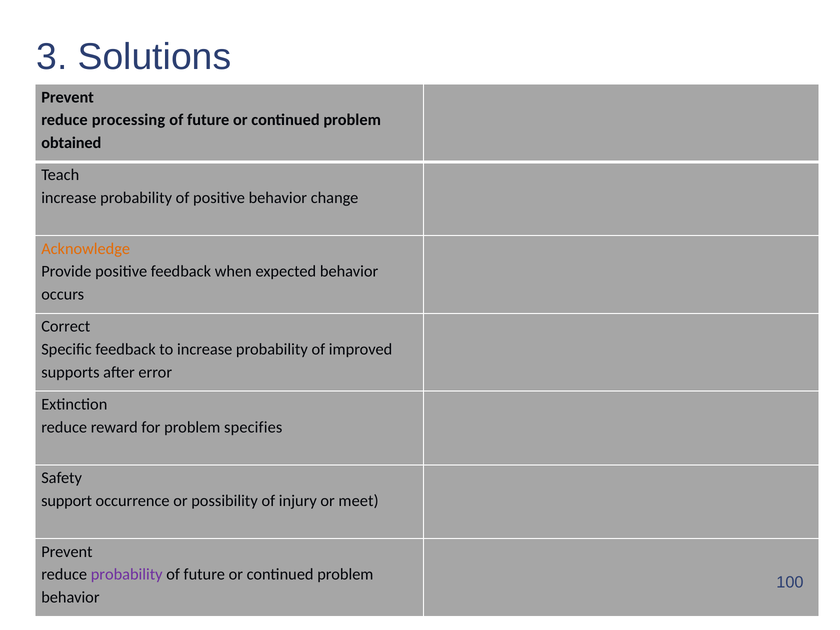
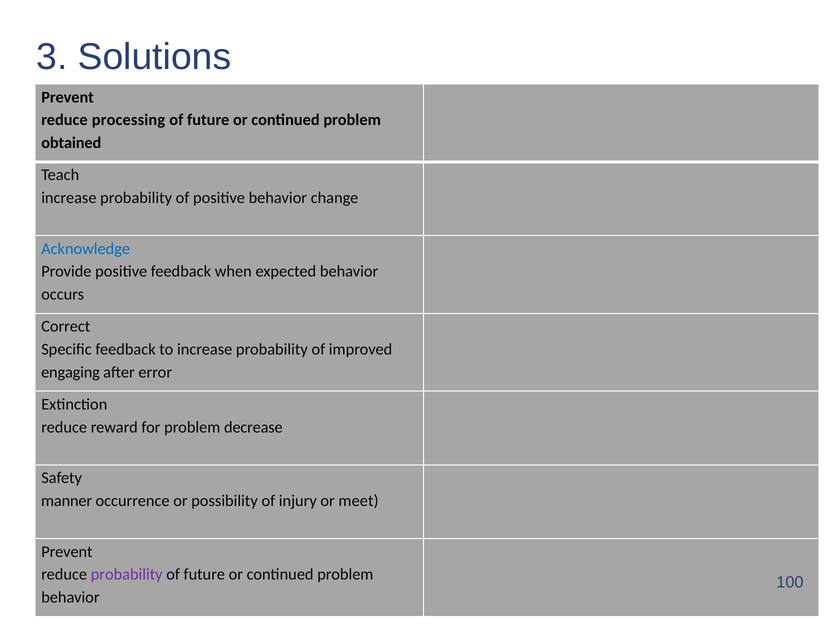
Acknowledge colour: orange -> blue (86, 249)
supports: supports -> engaging (70, 372)
specifies: specifies -> decrease (253, 427)
support: support -> manner (67, 501)
